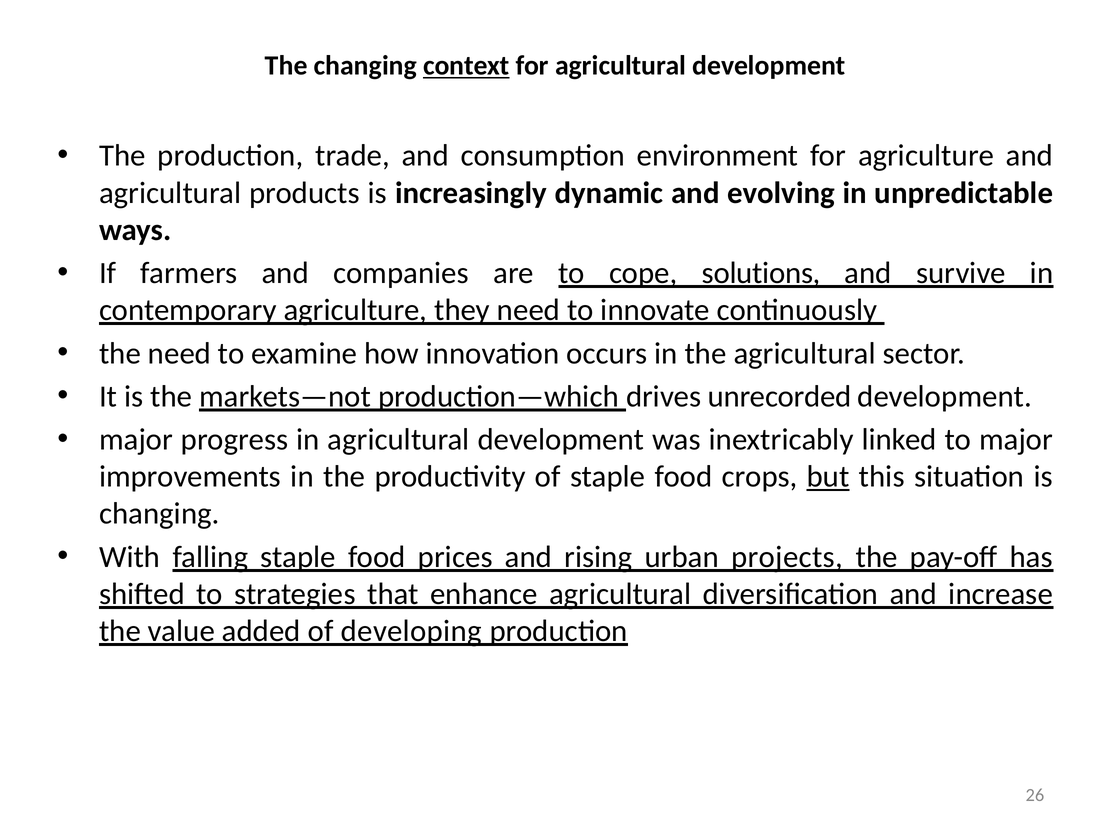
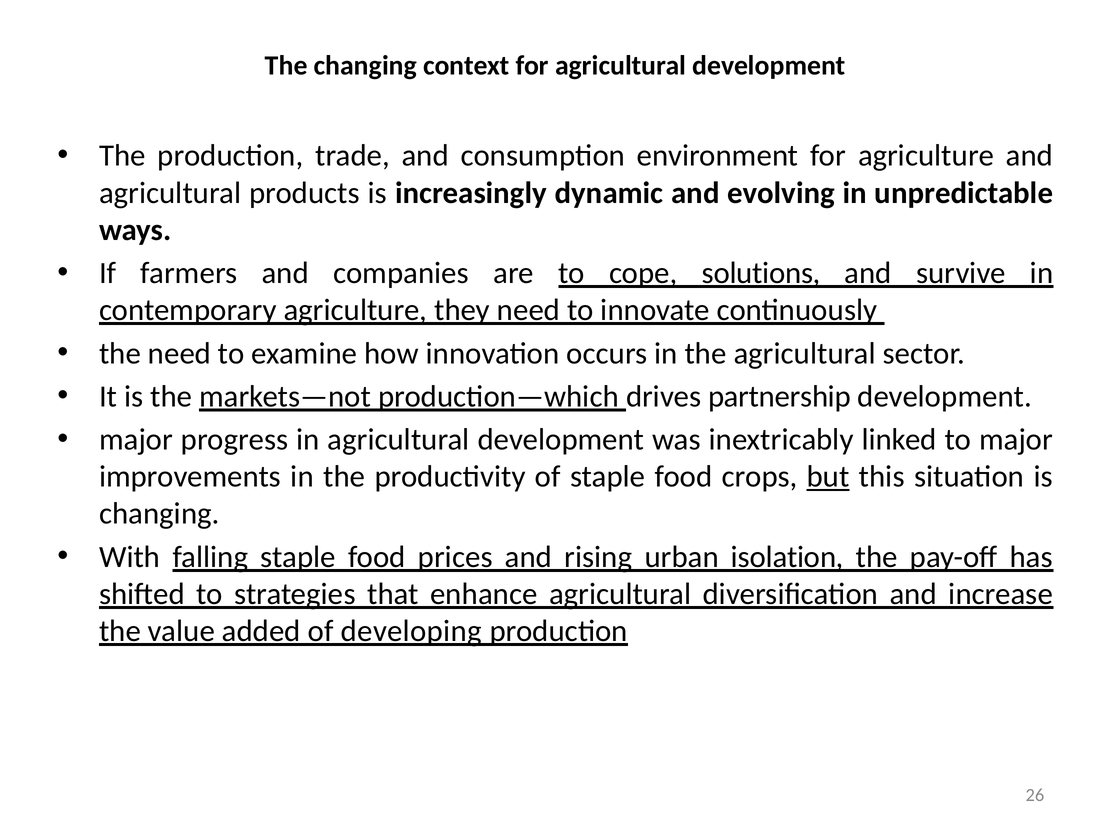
context underline: present -> none (466, 66)
unrecorded: unrecorded -> partnership (780, 397)
projects: projects -> isolation (787, 557)
